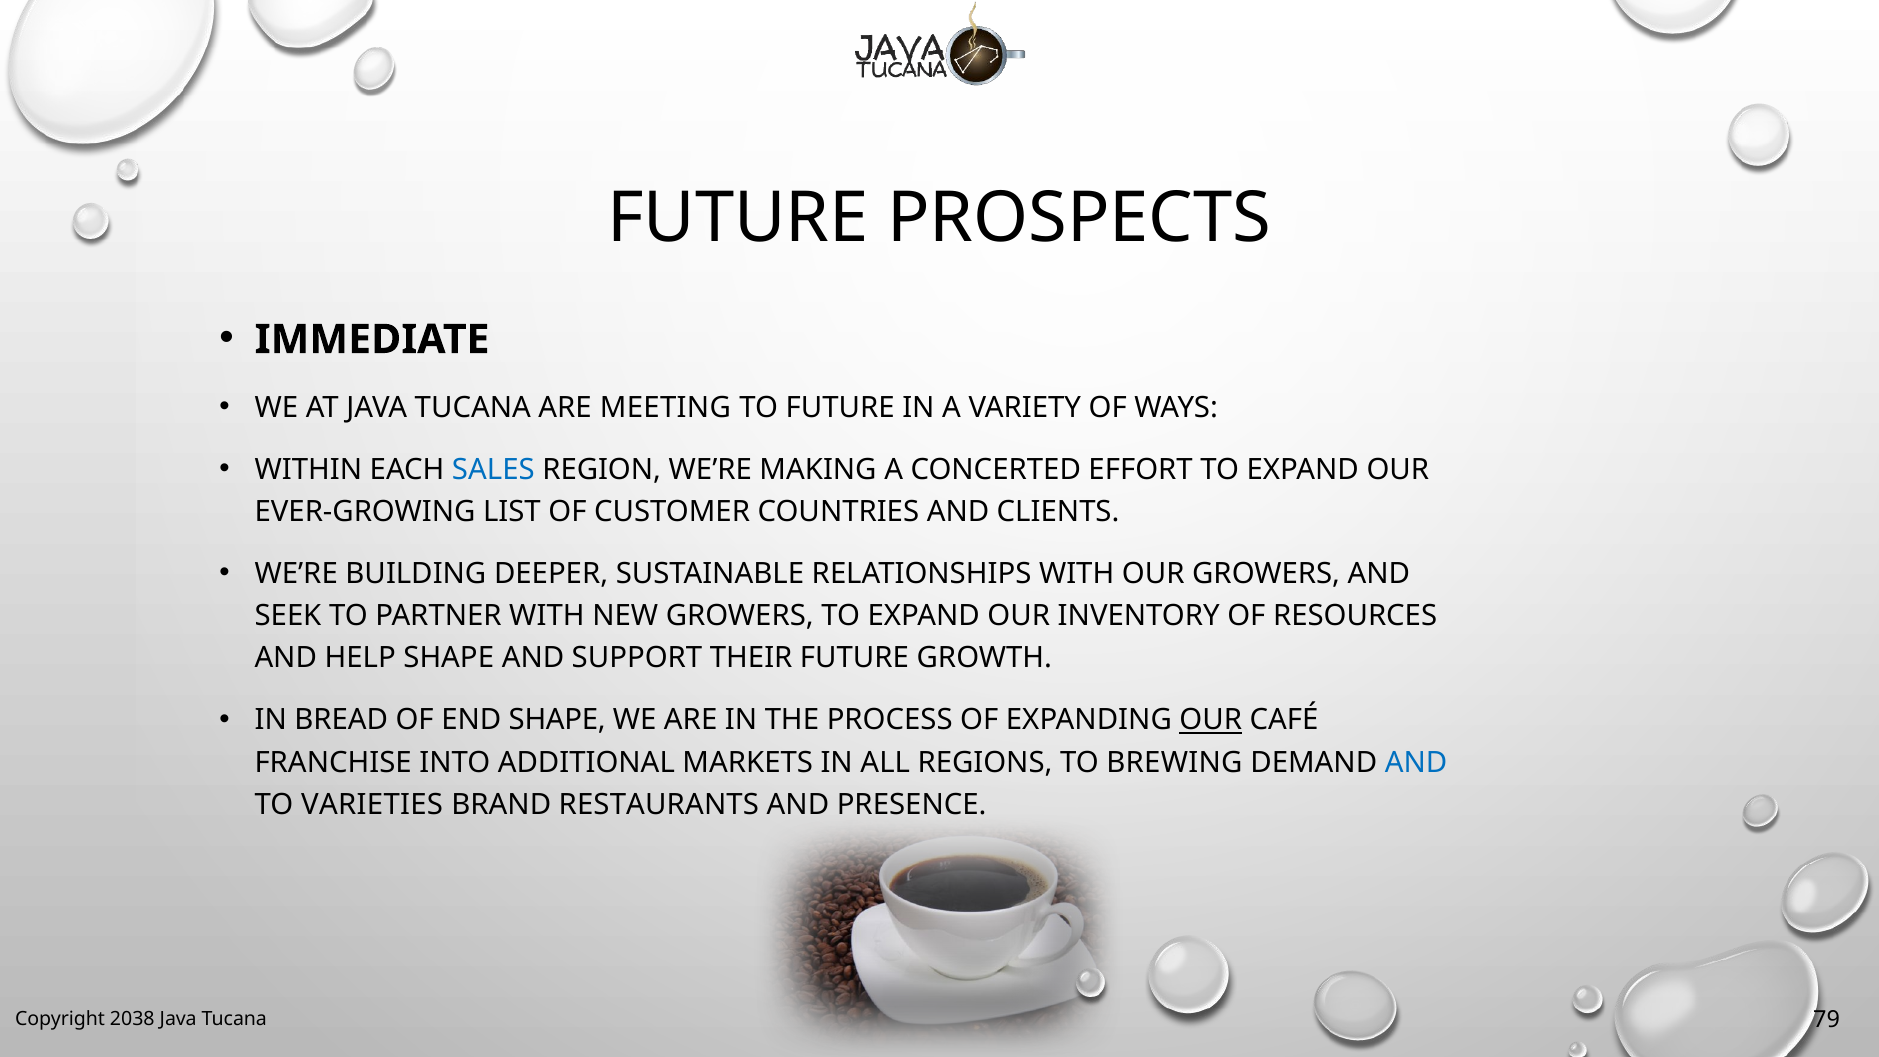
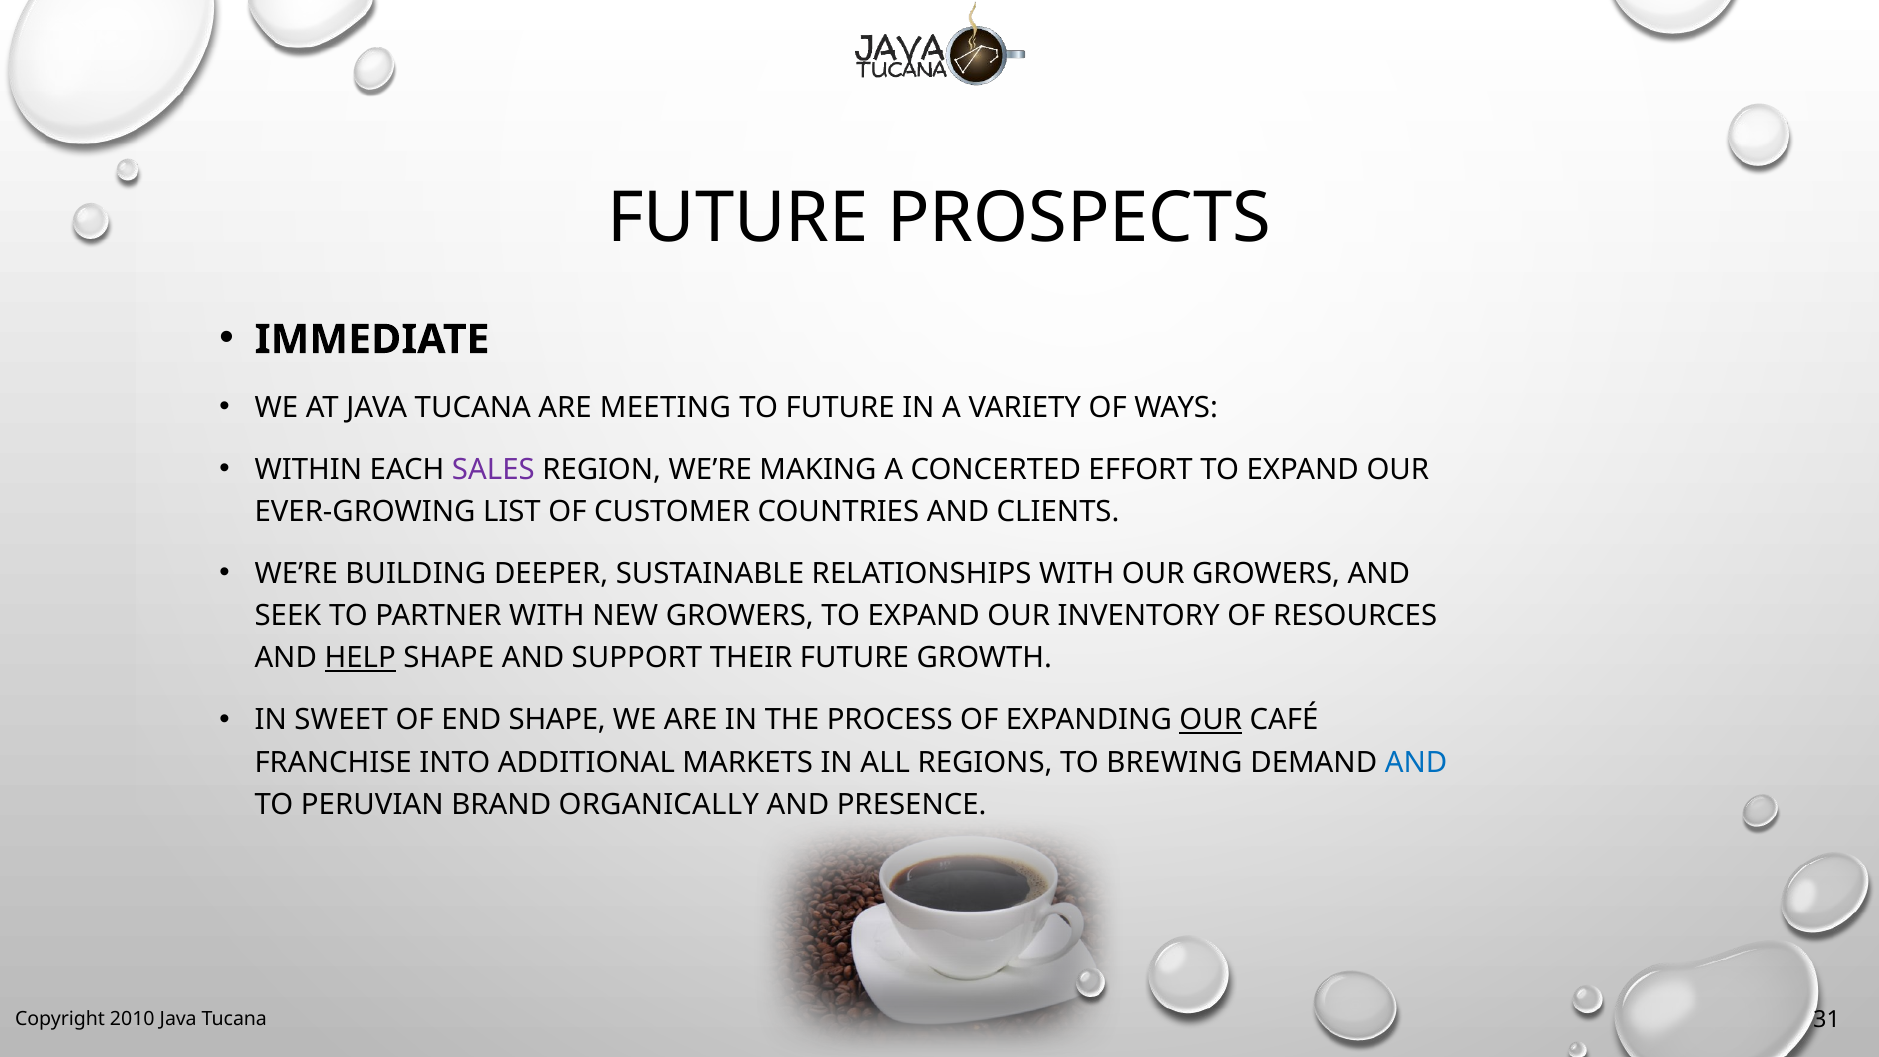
SALES colour: blue -> purple (493, 469)
HELP underline: none -> present (360, 658)
BREAD: BREAD -> SWEET (341, 720)
VARIETIES: VARIETIES -> PERUVIAN (372, 805)
RESTAURANTS: RESTAURANTS -> ORGANICALLY (659, 805)
2038: 2038 -> 2010 (132, 1019)
79: 79 -> 31 (1827, 1019)
